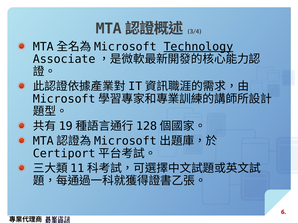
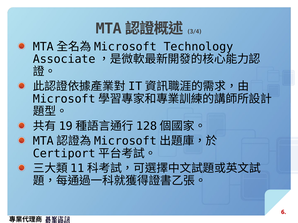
Technology underline: present -> none (198, 47)
